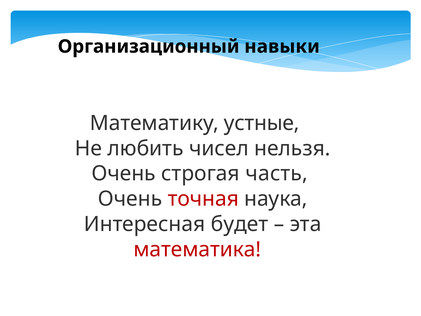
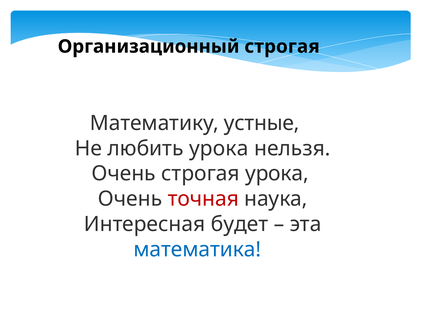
Организационный навыки: навыки -> строгая (282, 46)
любить чисел: чисел -> урока (219, 148)
строгая часть: часть -> урока (277, 174)
математика colour: red -> blue (197, 249)
